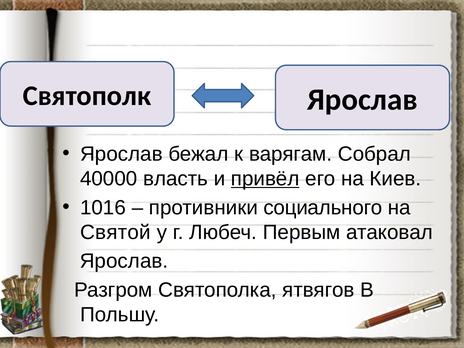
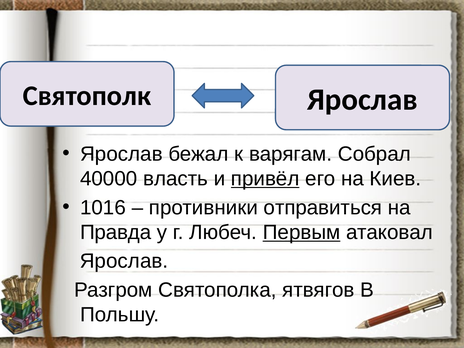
социального: социального -> отправиться (323, 208)
Святой: Святой -> Правда (116, 232)
Первым underline: none -> present (302, 232)
